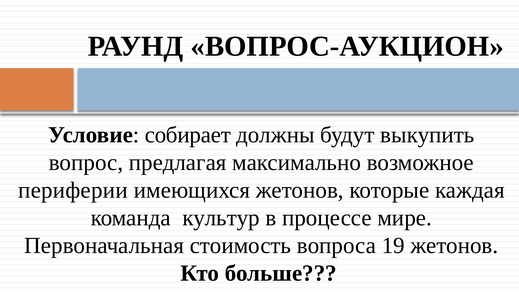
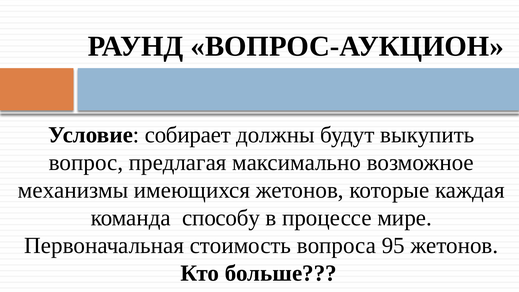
периферии: периферии -> механизмы (73, 190)
культур: культур -> способу (221, 218)
19: 19 -> 95 (393, 246)
